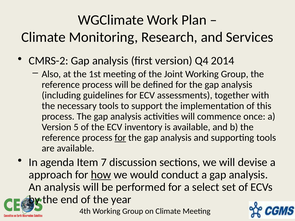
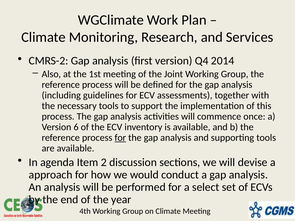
5: 5 -> 6 (76, 127)
7: 7 -> 2 (104, 163)
how underline: present -> none (101, 175)
